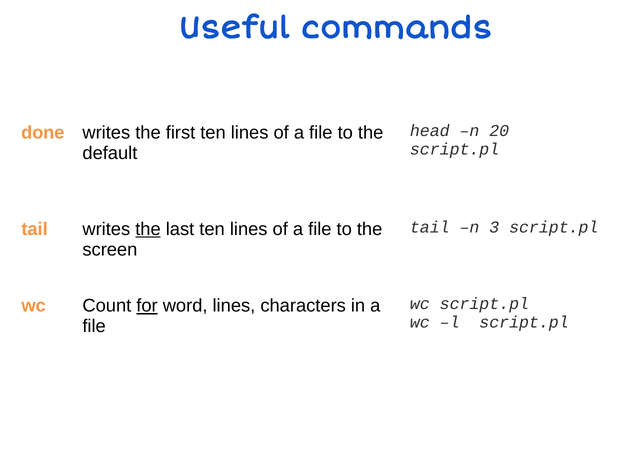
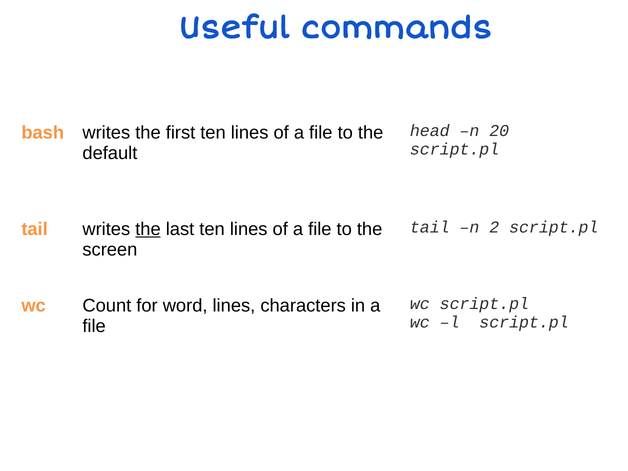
done: done -> bash (43, 133)
3: 3 -> 2 (494, 227)
for underline: present -> none (147, 306)
